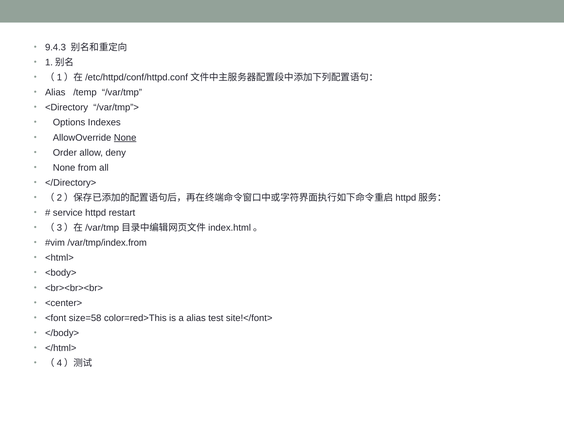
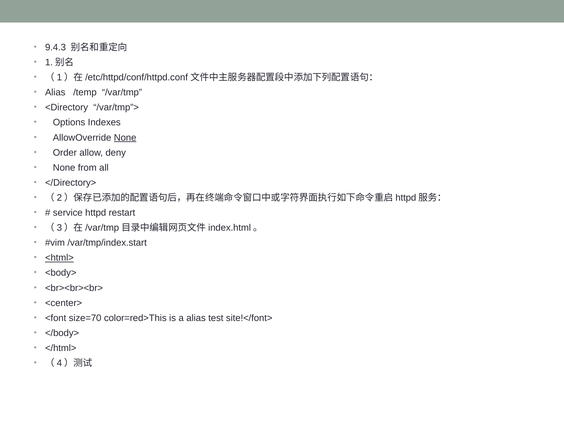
/var/tmp/index.from: /var/tmp/index.from -> /var/tmp/index.start (107, 243)
<html> underline: none -> present (59, 258)
size=58: size=58 -> size=70 (85, 318)
